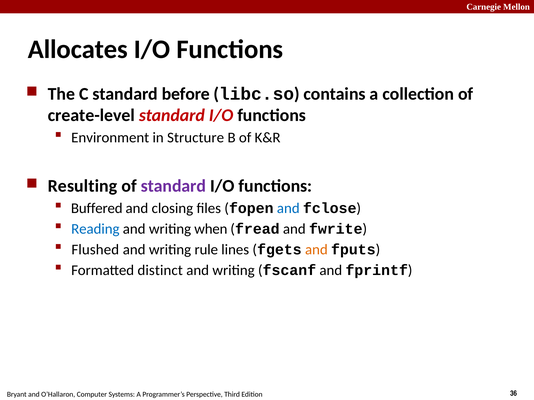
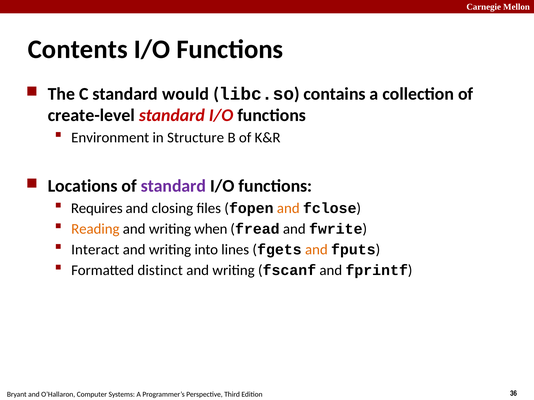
Allocates: Allocates -> Contents (78, 50)
before: before -> would (186, 94)
Resulting: Resulting -> Locations (83, 186)
Buffered: Buffered -> Requires (97, 208)
and colour: blue -> orange (288, 208)
Reading colour: blue -> orange (95, 229)
Flushed: Flushed -> Interact (95, 250)
rule: rule -> into (206, 250)
